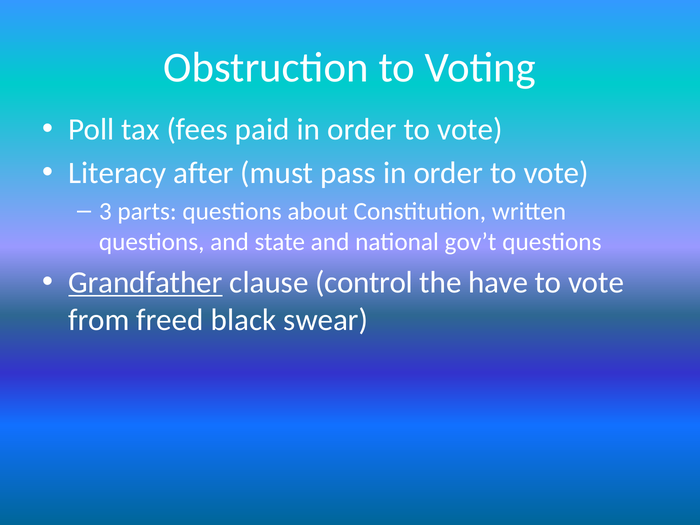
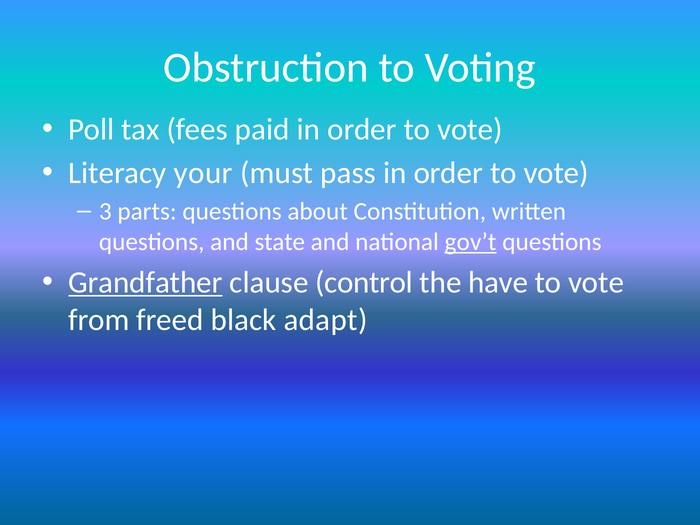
after: after -> your (203, 173)
gov’t underline: none -> present (471, 242)
swear: swear -> adapt (326, 320)
